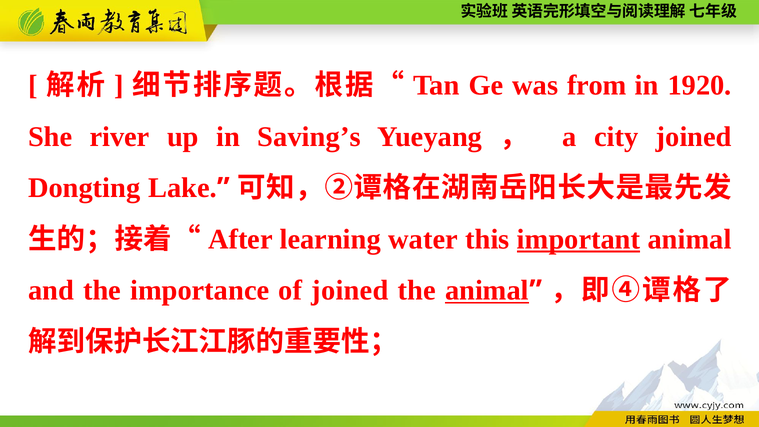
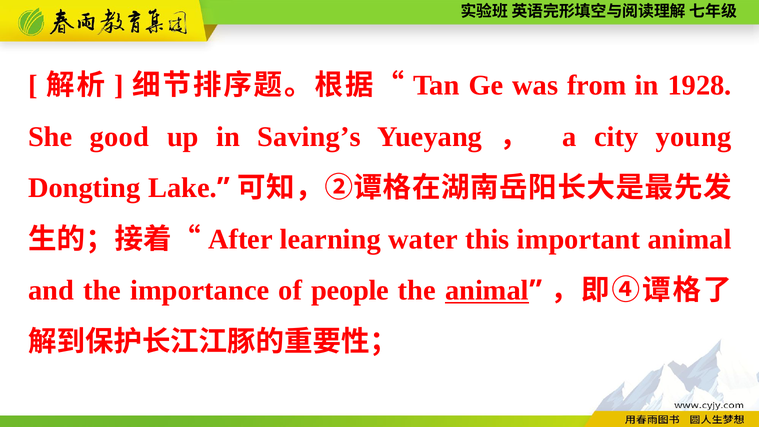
1920: 1920 -> 1928 (700, 85)
river: river -> good (120, 137)
city joined: joined -> young (694, 137)
important underline: present -> none (579, 239)
of joined: joined -> people (350, 290)
